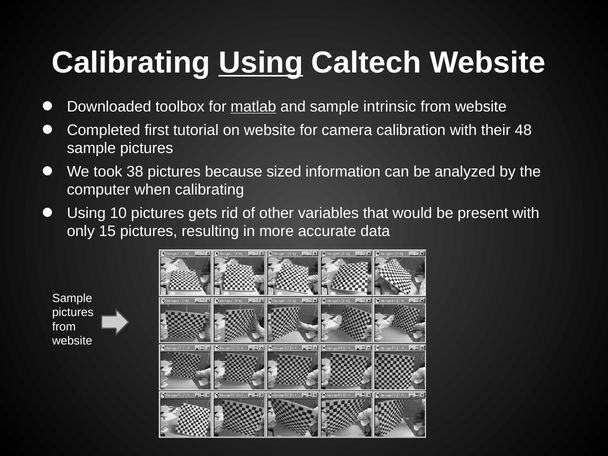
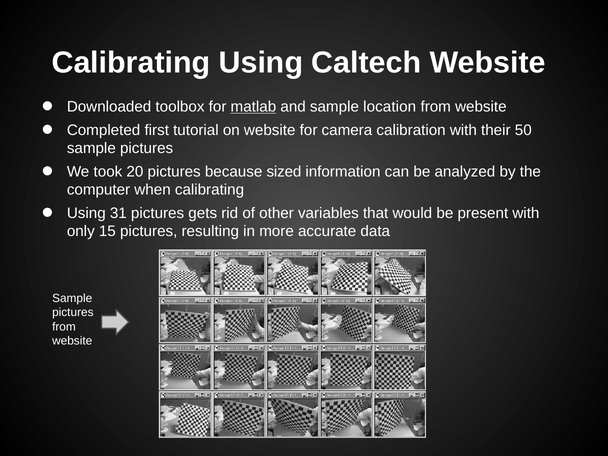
Using underline: present -> none (261, 63)
intrinsic: intrinsic -> location (390, 107)
48: 48 -> 50 (523, 130)
38: 38 -> 20 (135, 172)
10: 10 -> 31 (118, 213)
